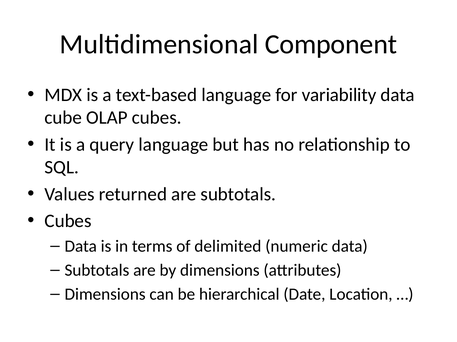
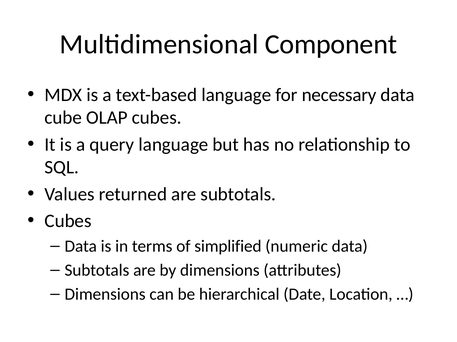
variability: variability -> necessary (339, 95)
delimited: delimited -> simplified (228, 247)
